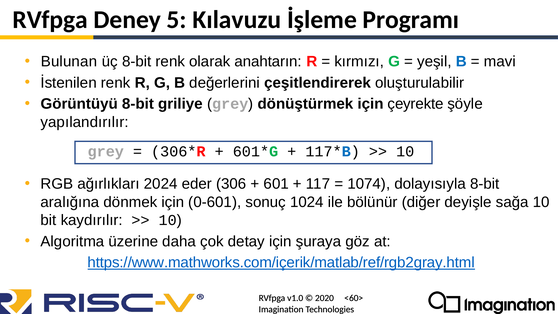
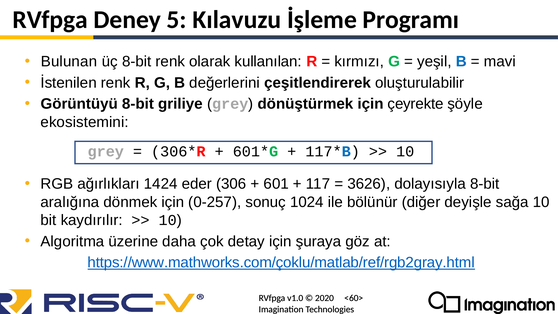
anahtarın: anahtarın -> kullanılan (268, 62)
yapılandırılır: yapılandırılır -> ekosistemini (85, 122)
2024: 2024 -> 1424 (161, 184)
1074: 1074 -> 3626 (369, 184)
0-601: 0-601 -> 0-257 (215, 202)
https://www.mathworks.com/içerik/matlab/ref/rgb2gray.html: https://www.mathworks.com/içerik/matlab/ref/rgb2gray.html -> https://www.mathworks.com/çoklu/matlab/ref/rgb2gray.html (281, 262)
